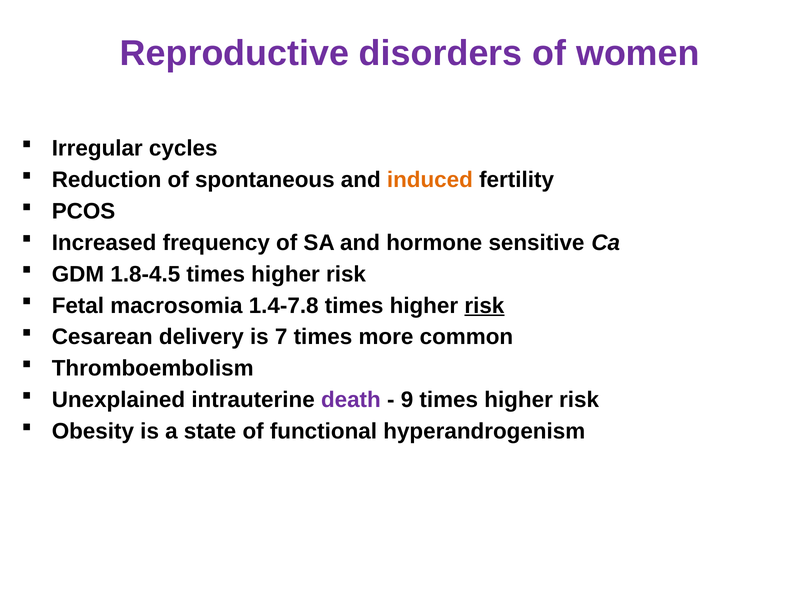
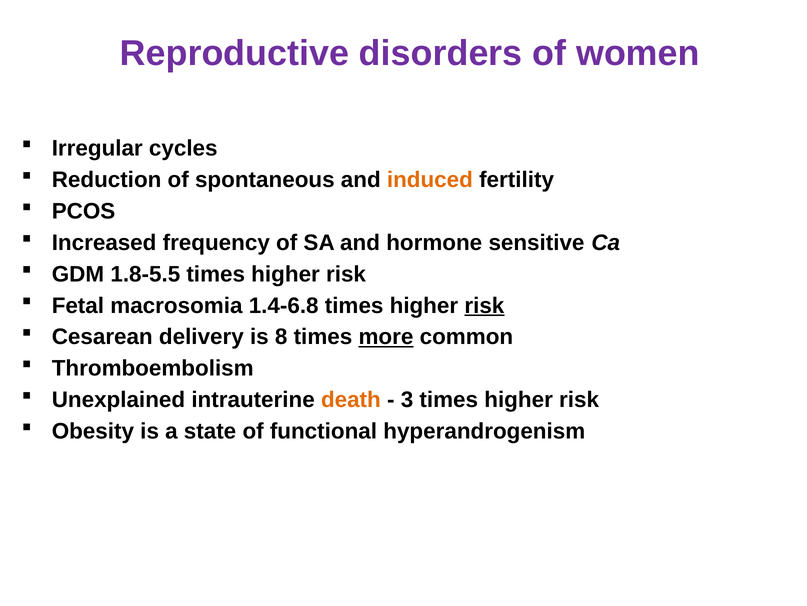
1.8-4.5: 1.8-4.5 -> 1.8-5.5 (145, 274)
1.4-7.8: 1.4-7.8 -> 1.4-6.8 (284, 305)
7: 7 -> 8 (281, 337)
more underline: none -> present (386, 337)
death colour: purple -> orange (351, 399)
9: 9 -> 3 (407, 399)
